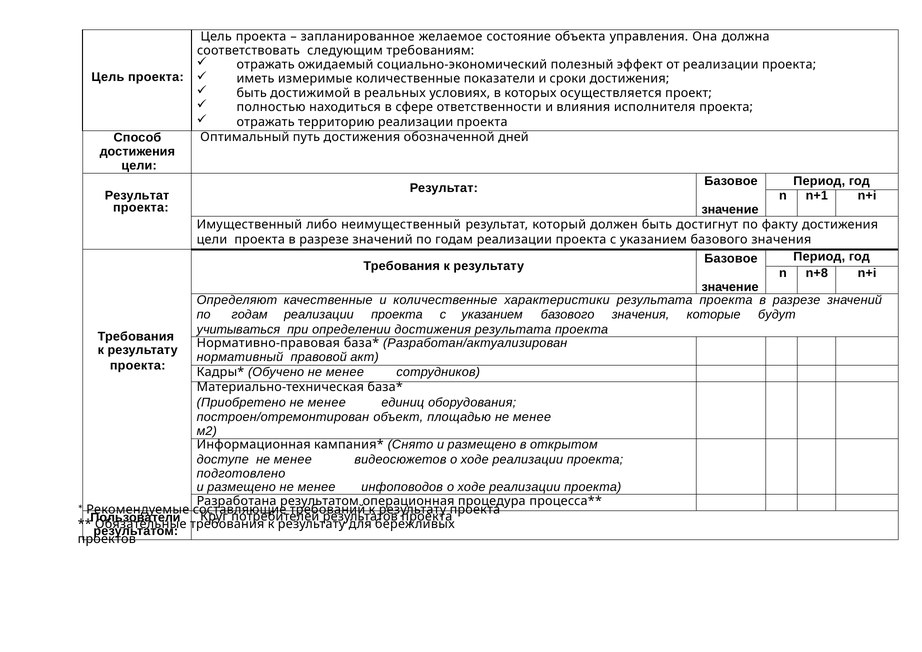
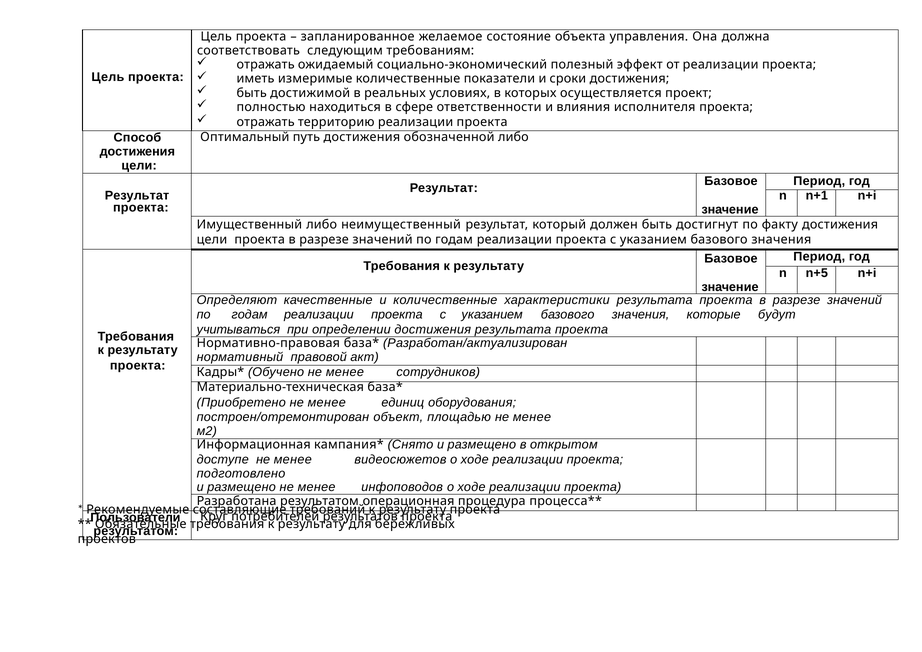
обозначенной дней: дней -> либо (513, 137)
n+8: n+8 -> n+5 (817, 273)
